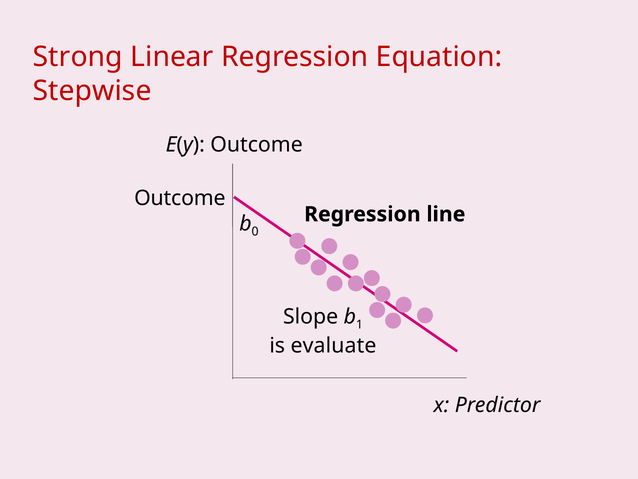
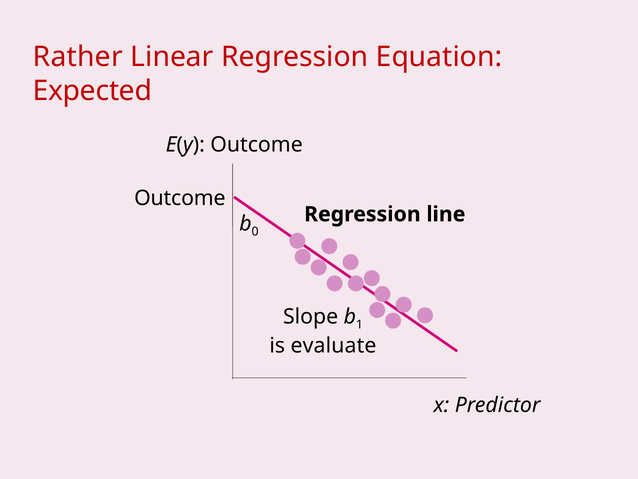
Strong: Strong -> Rather (78, 57)
Stepwise: Stepwise -> Expected (92, 91)
